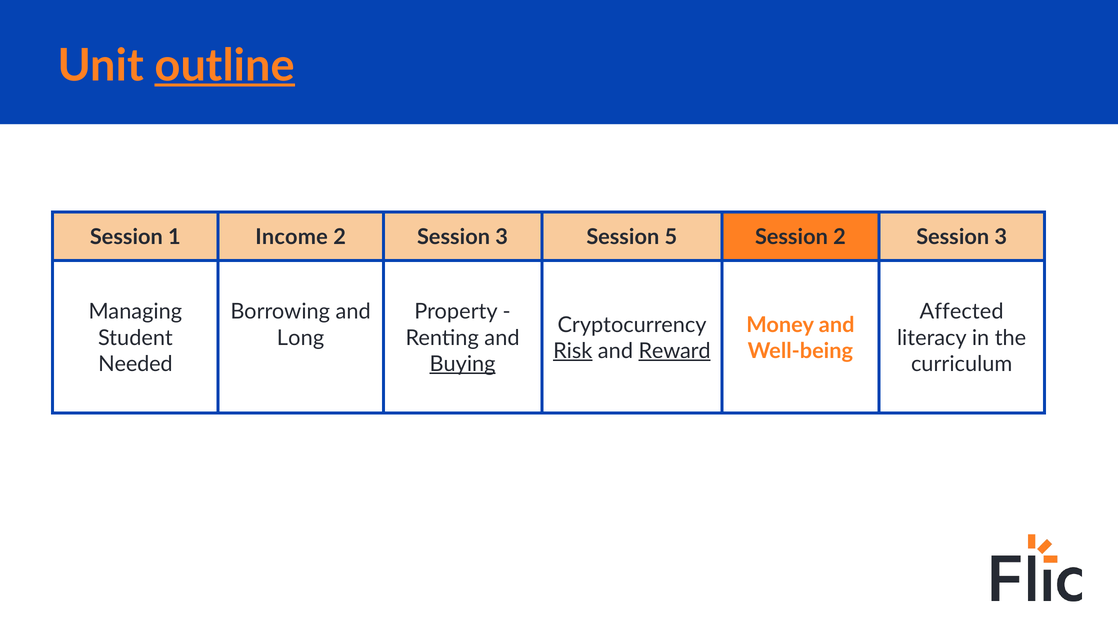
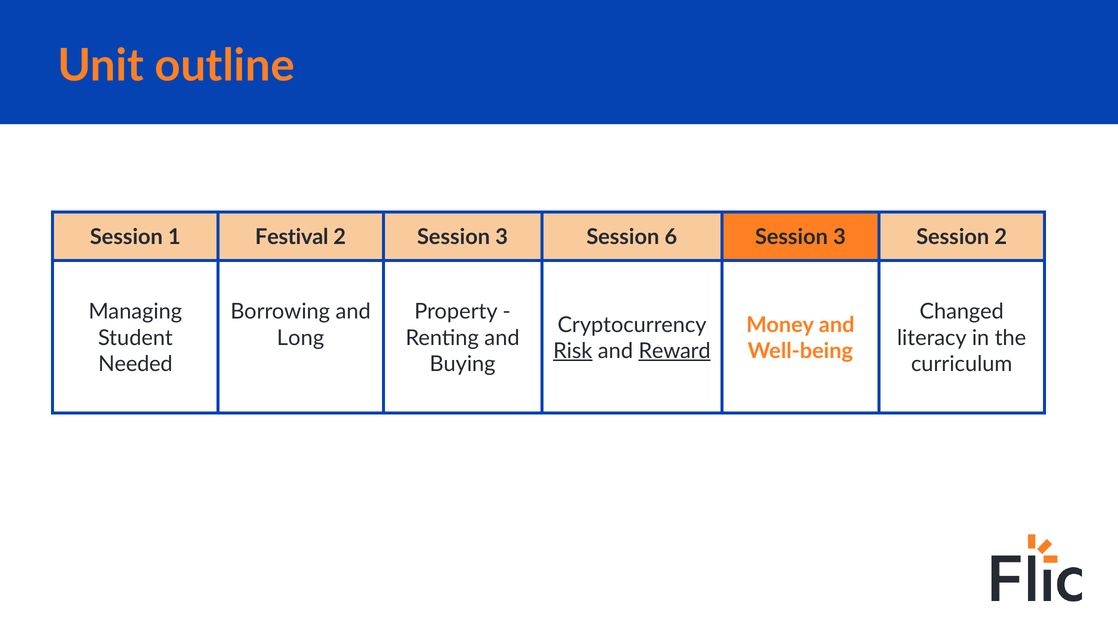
outline underline: present -> none (225, 66)
Income: Income -> Festival (292, 237)
5: 5 -> 6 (671, 237)
2: 2 -> 3 (839, 237)
3: 3 -> 2 (1001, 237)
Affected: Affected -> Changed (962, 312)
Buying underline: present -> none (463, 364)
